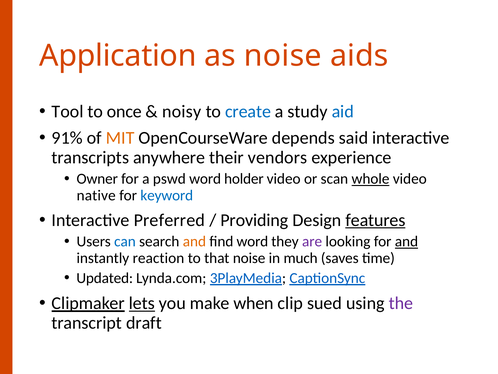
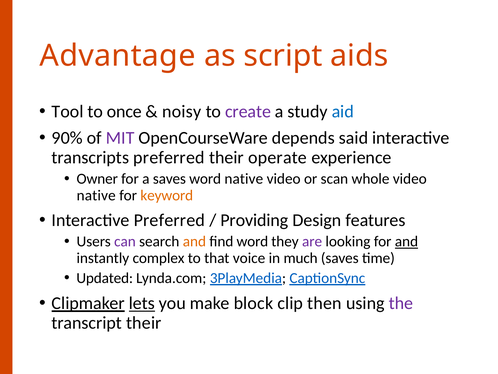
Application: Application -> Advantage (118, 56)
as noise: noise -> script (283, 56)
create colour: blue -> purple (248, 112)
91%: 91% -> 90% (67, 138)
MIT colour: orange -> purple (120, 138)
transcripts anywhere: anywhere -> preferred (169, 157)
vendors: vendors -> operate (278, 157)
a pswd: pswd -> saves (169, 179)
word holder: holder -> native (244, 179)
whole underline: present -> none (371, 179)
keyword colour: blue -> orange (167, 195)
features underline: present -> none (375, 220)
can colour: blue -> purple (125, 241)
reaction: reaction -> complex (159, 258)
that noise: noise -> voice (249, 258)
when: when -> block (253, 303)
sued: sued -> then (324, 303)
transcript draft: draft -> their (144, 322)
